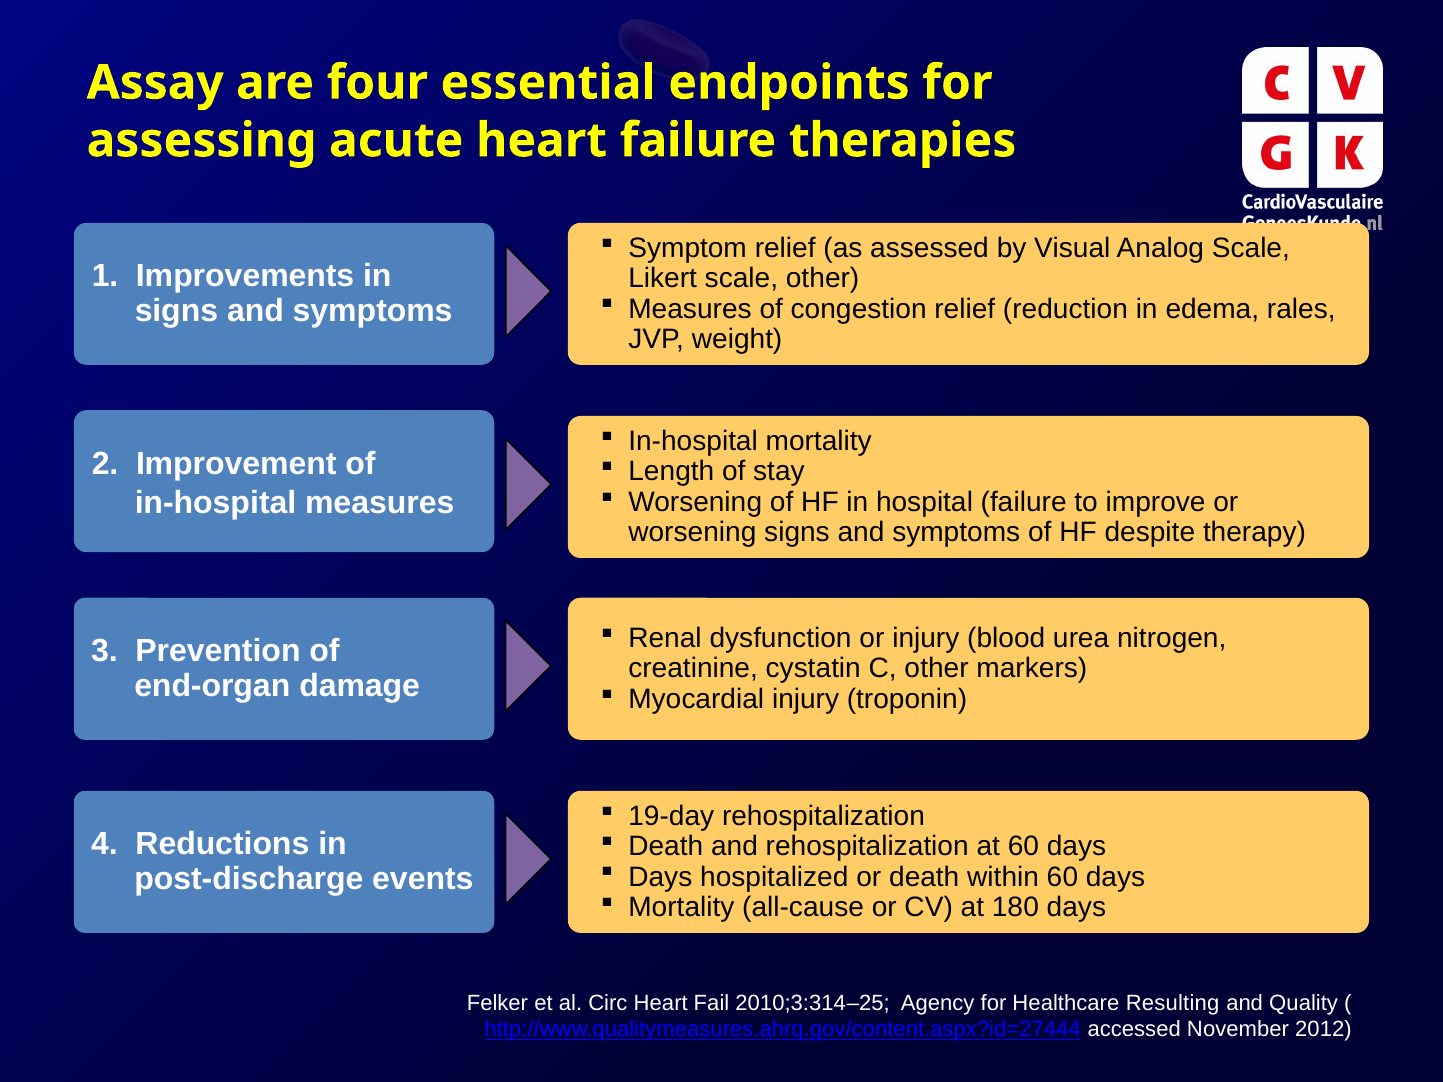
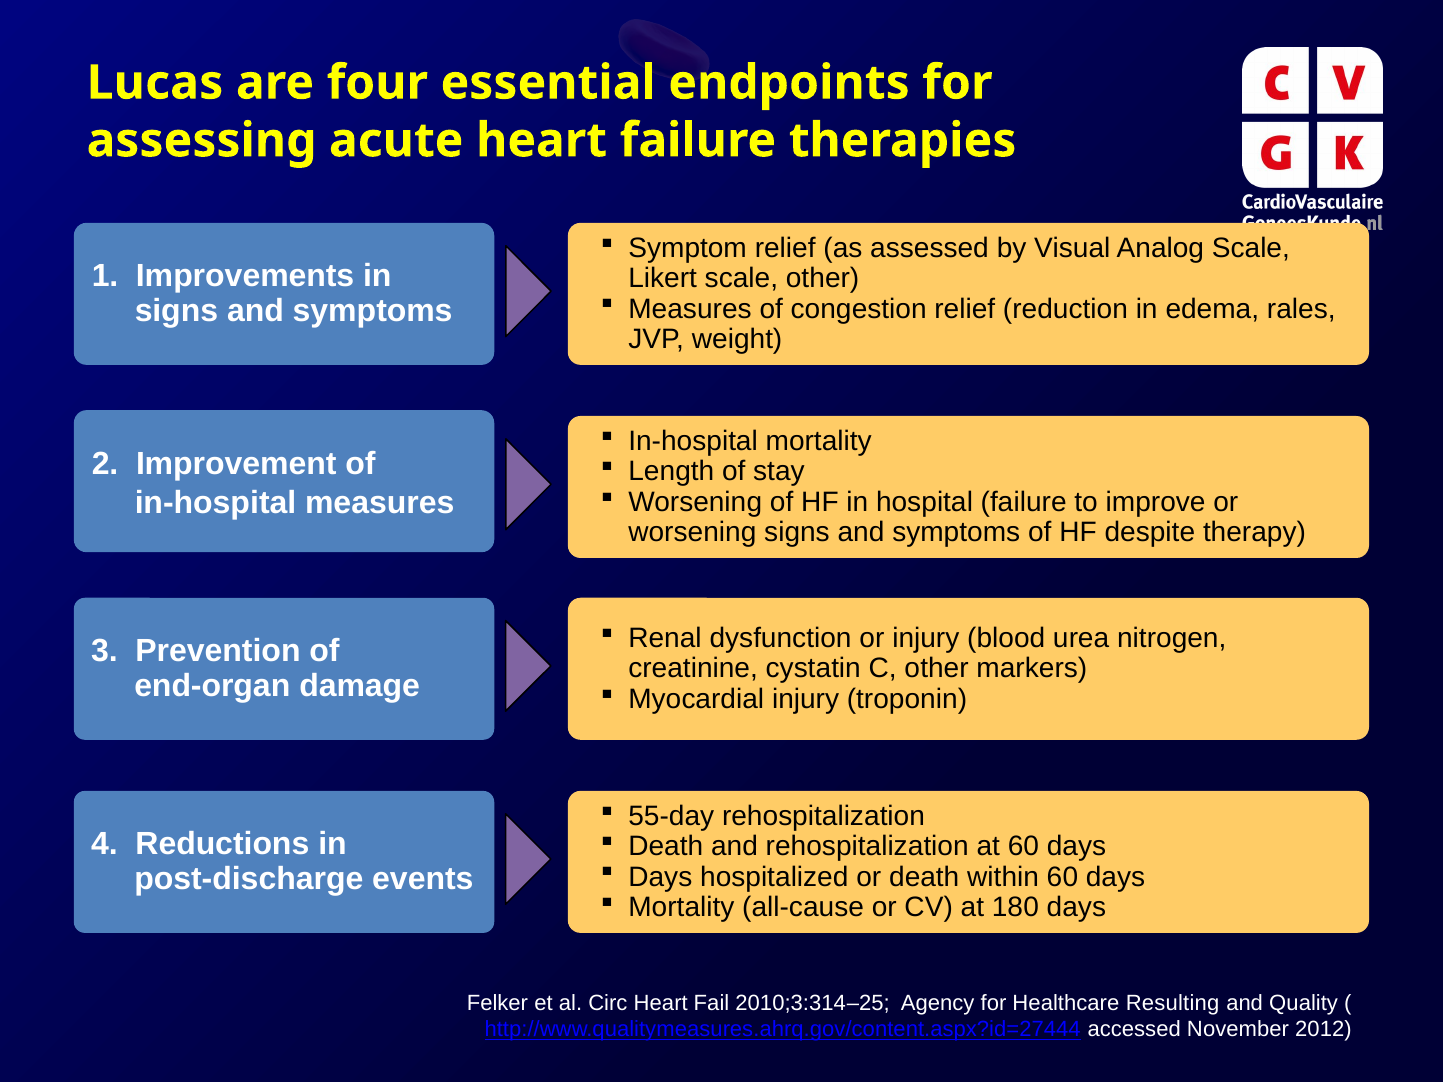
Assay: Assay -> Lucas (155, 83)
19-day: 19-day -> 55-day (671, 816)
